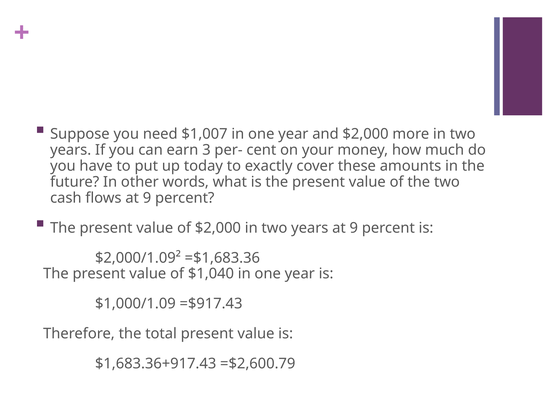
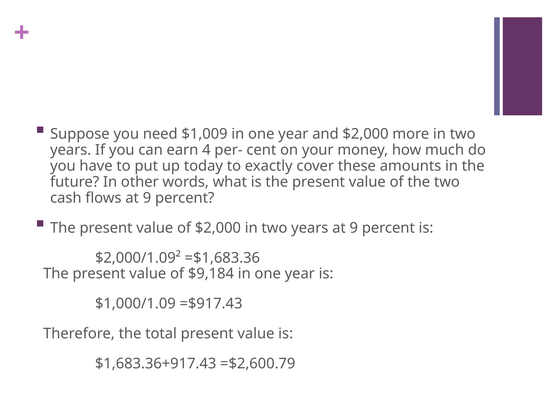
$1,007: $1,007 -> $1,009 (205, 134)
3: 3 -> 4 (206, 150)
$1,040: $1,040 -> $9,184 (211, 274)
